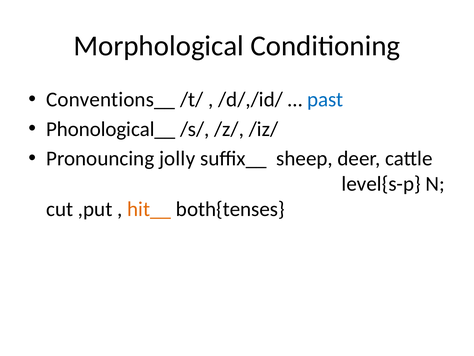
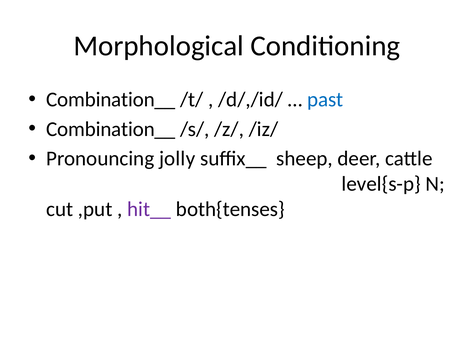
Conventions__: Conventions__ -> Combination__ (111, 99)
Phonological__: Phonological__ -> Combination__ (111, 129)
hit__ colour: orange -> purple (149, 209)
